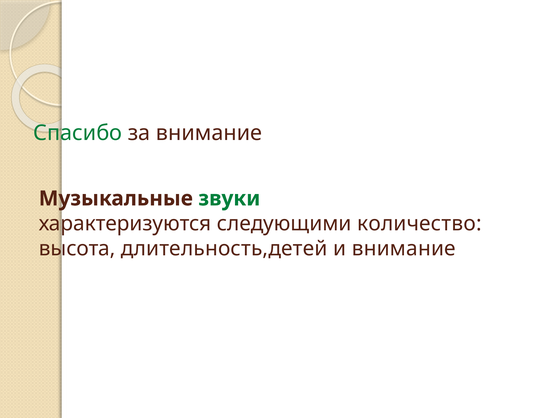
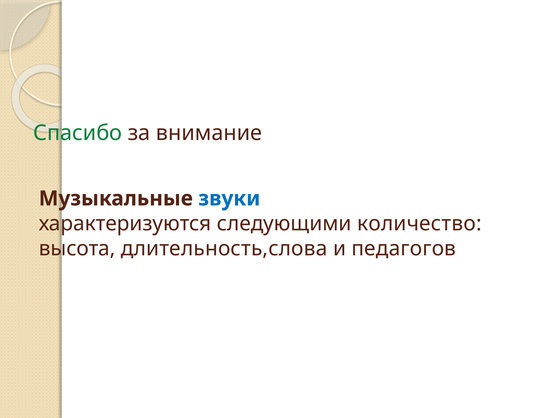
звуки colour: green -> blue (229, 198)
длительность,детей: длительность,детей -> длительность,слова (224, 249)
и внимание: внимание -> педагогов (404, 249)
